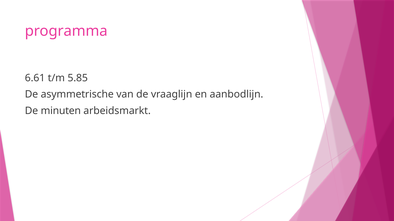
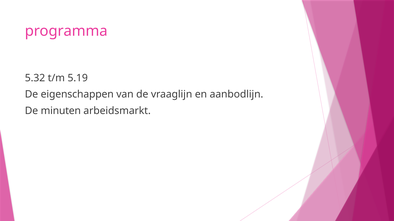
6.61: 6.61 -> 5.32 (35, 78)
5.85: 5.85 -> 5.19 (78, 78)
asymmetrische: asymmetrische -> eigenschappen (77, 95)
